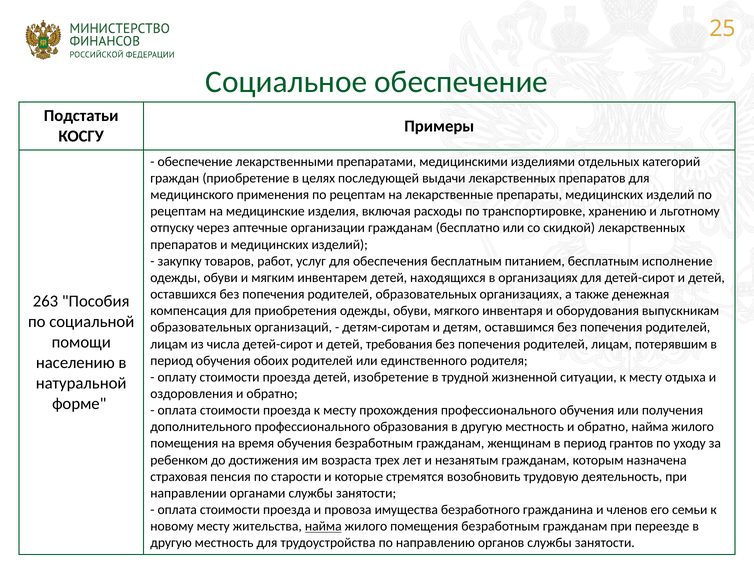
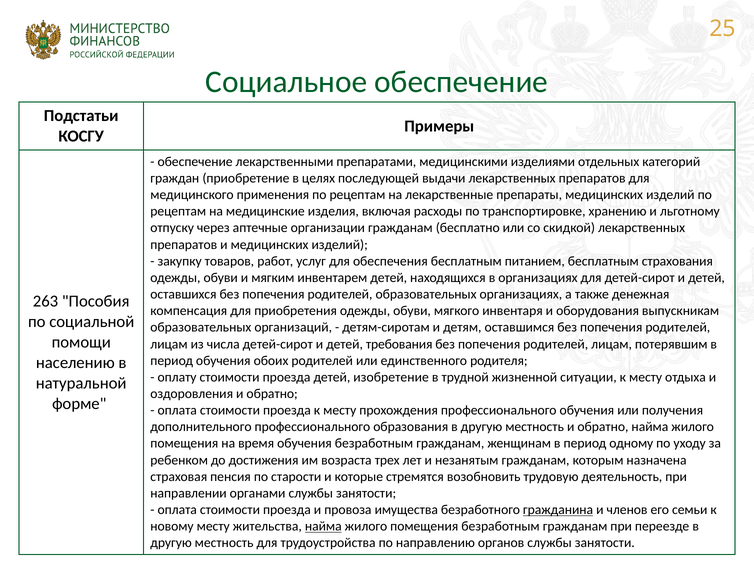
исполнение: исполнение -> страхования (677, 261)
грантов: грантов -> одному (631, 444)
гражданина underline: none -> present (558, 510)
